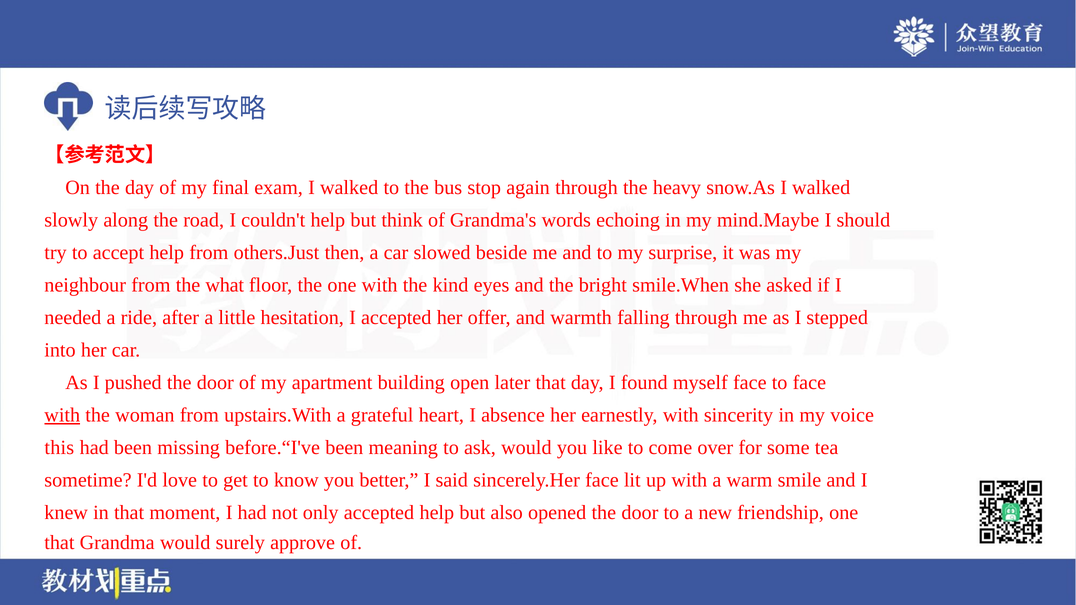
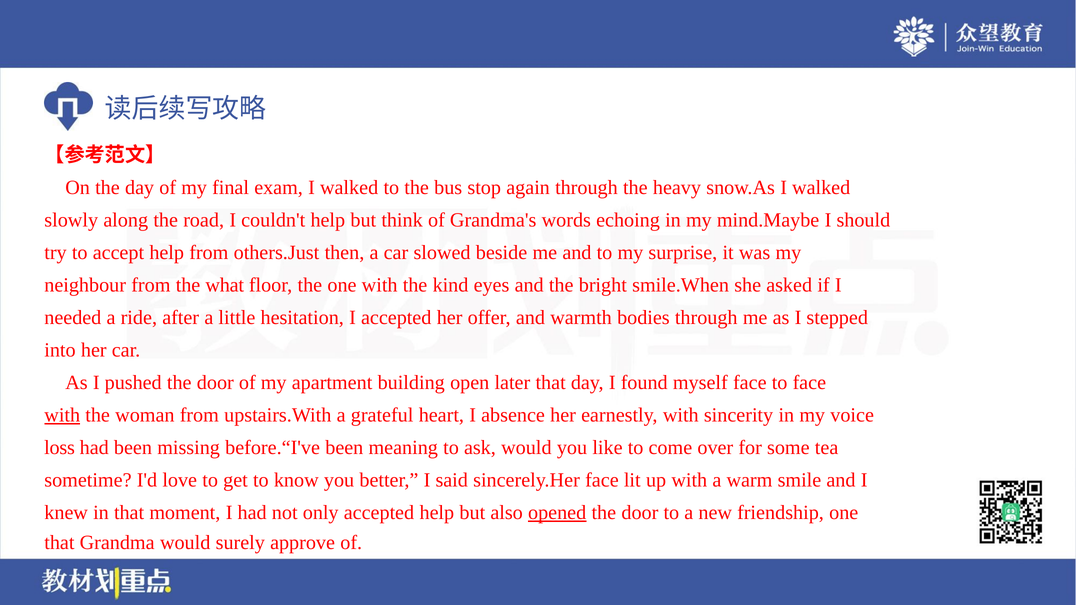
falling: falling -> bodies (643, 318)
this: this -> loss (60, 448)
opened underline: none -> present (557, 513)
